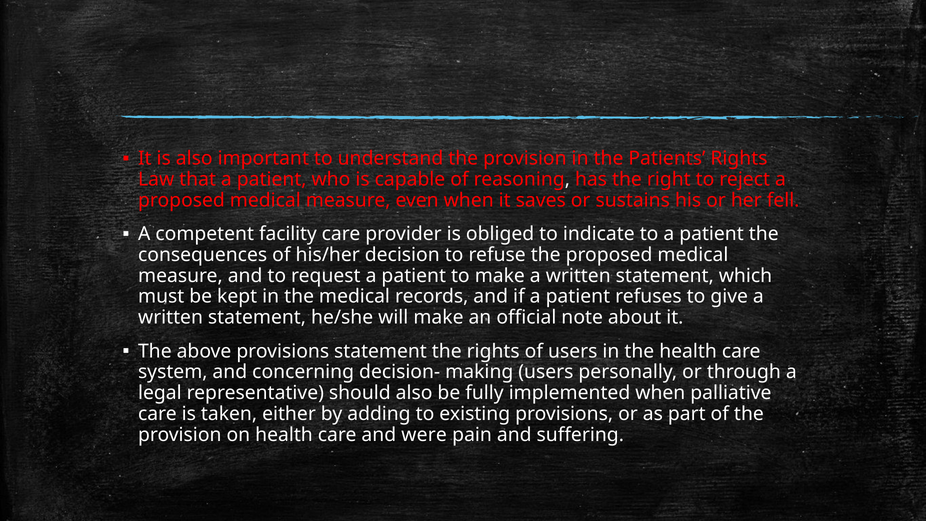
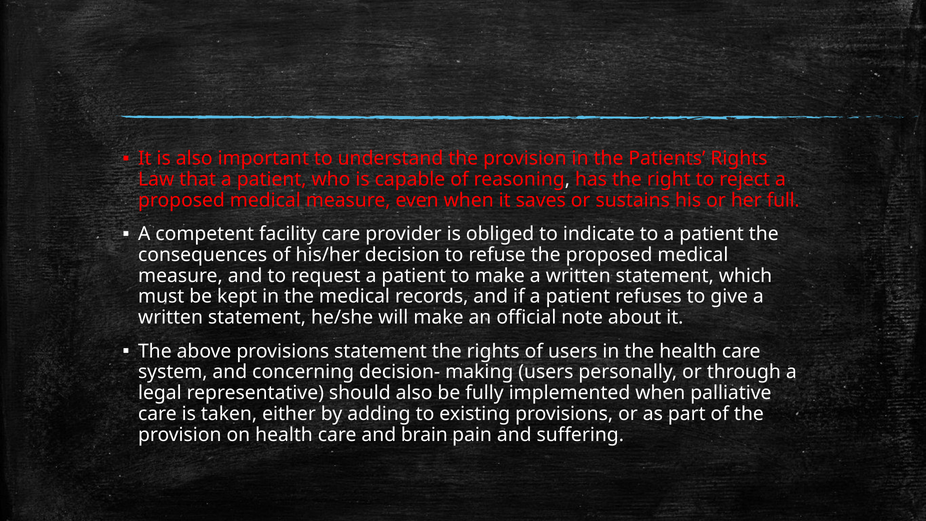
fell: fell -> full (783, 200)
were: were -> brain (424, 435)
